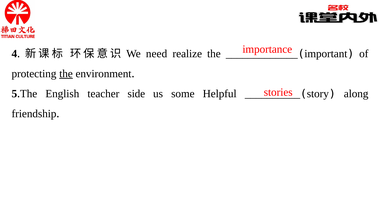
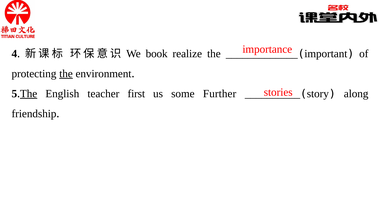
need: need -> book (157, 54)
The underline: none -> present (29, 94)
side: side -> first (136, 94)
Helpful: Helpful -> Further (220, 94)
